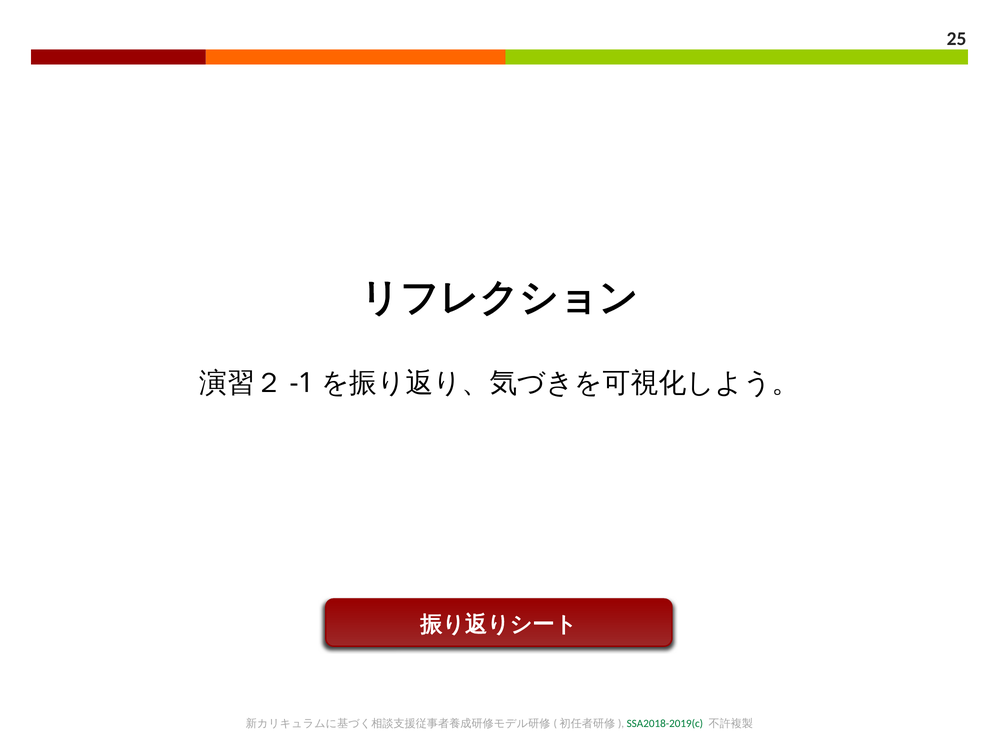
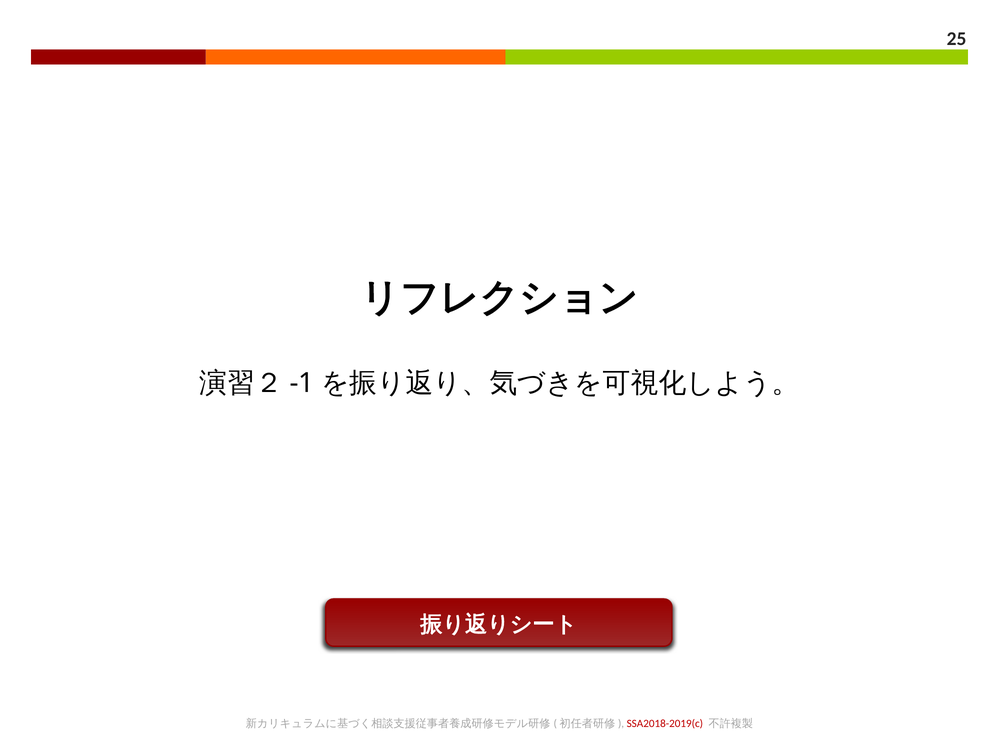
SSA2018-2019(c colour: green -> red (665, 724)
